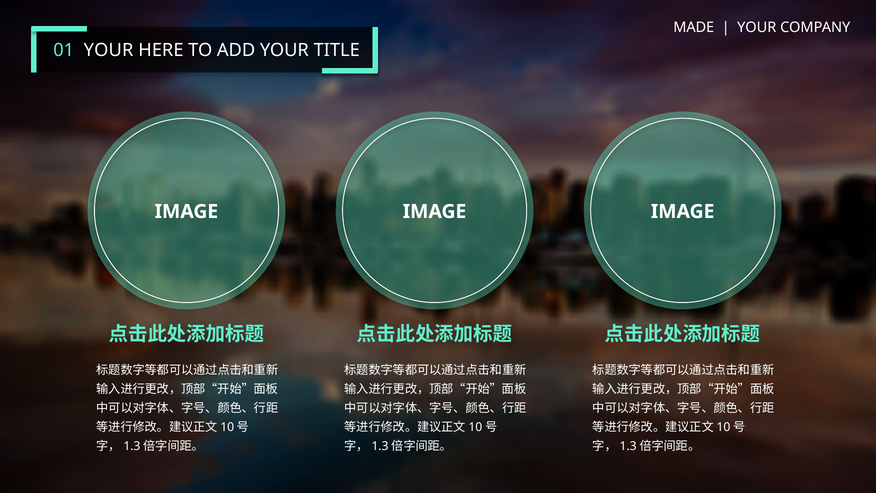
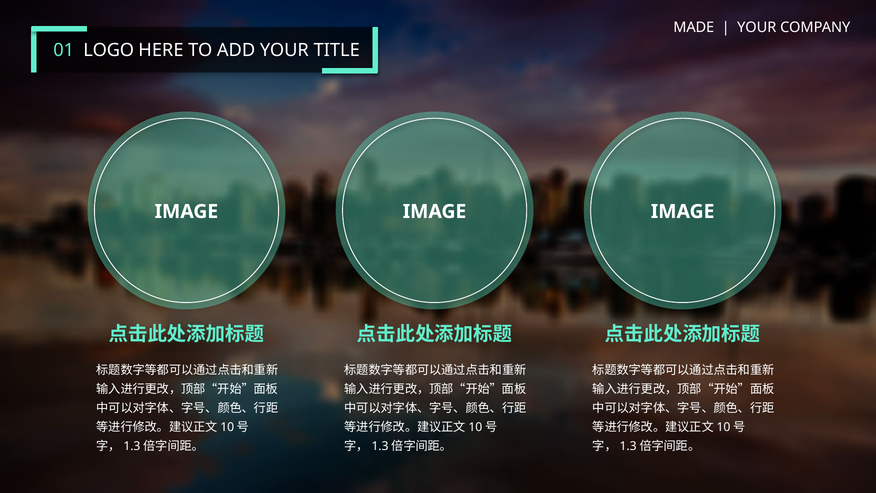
01 YOUR: YOUR -> LOGO (109, 50)
